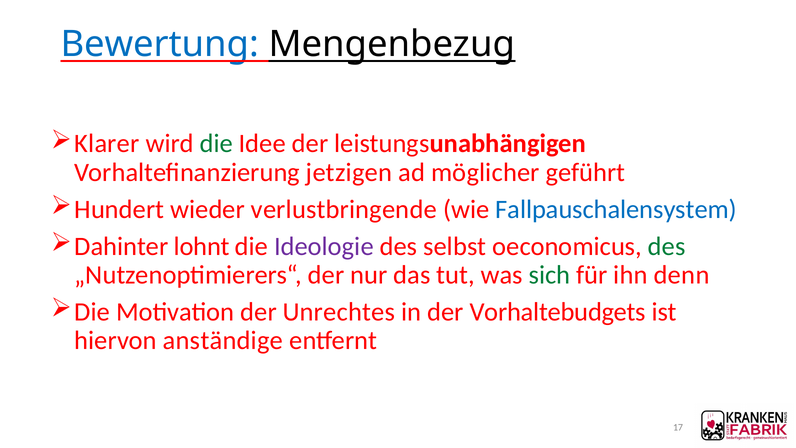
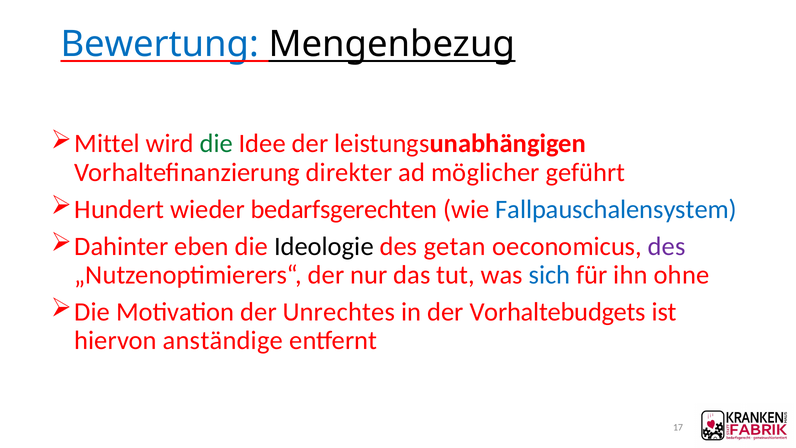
Klarer: Klarer -> Mittel (107, 144)
jetzigen: jetzigen -> direkter (349, 172)
verlustbringende: verlustbringende -> bedarfsgerechten (344, 209)
lohnt: lohnt -> eben (202, 246)
Ideologie colour: purple -> black (324, 246)
selbst: selbst -> getan (455, 246)
des colour: green -> purple (667, 246)
sich colour: green -> blue (549, 275)
denn: denn -> ohne (682, 275)
